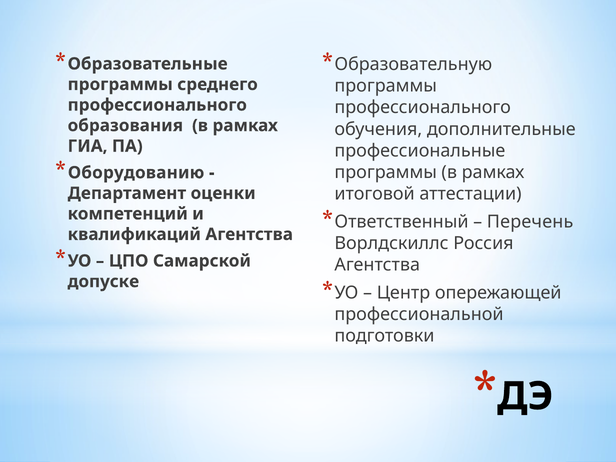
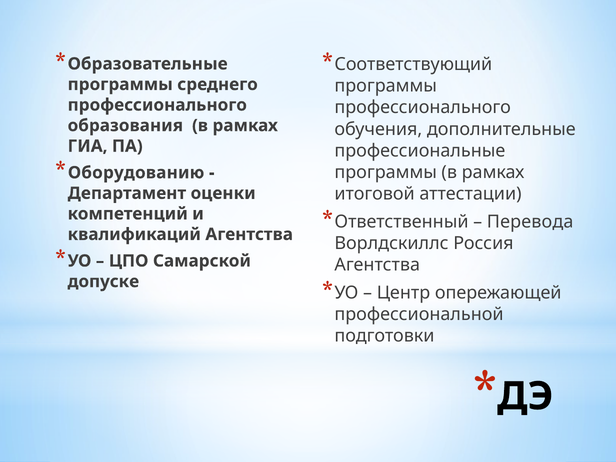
Образовательную: Образовательную -> Соответствующий (413, 64)
Перечень: Перечень -> Перевода (530, 222)
